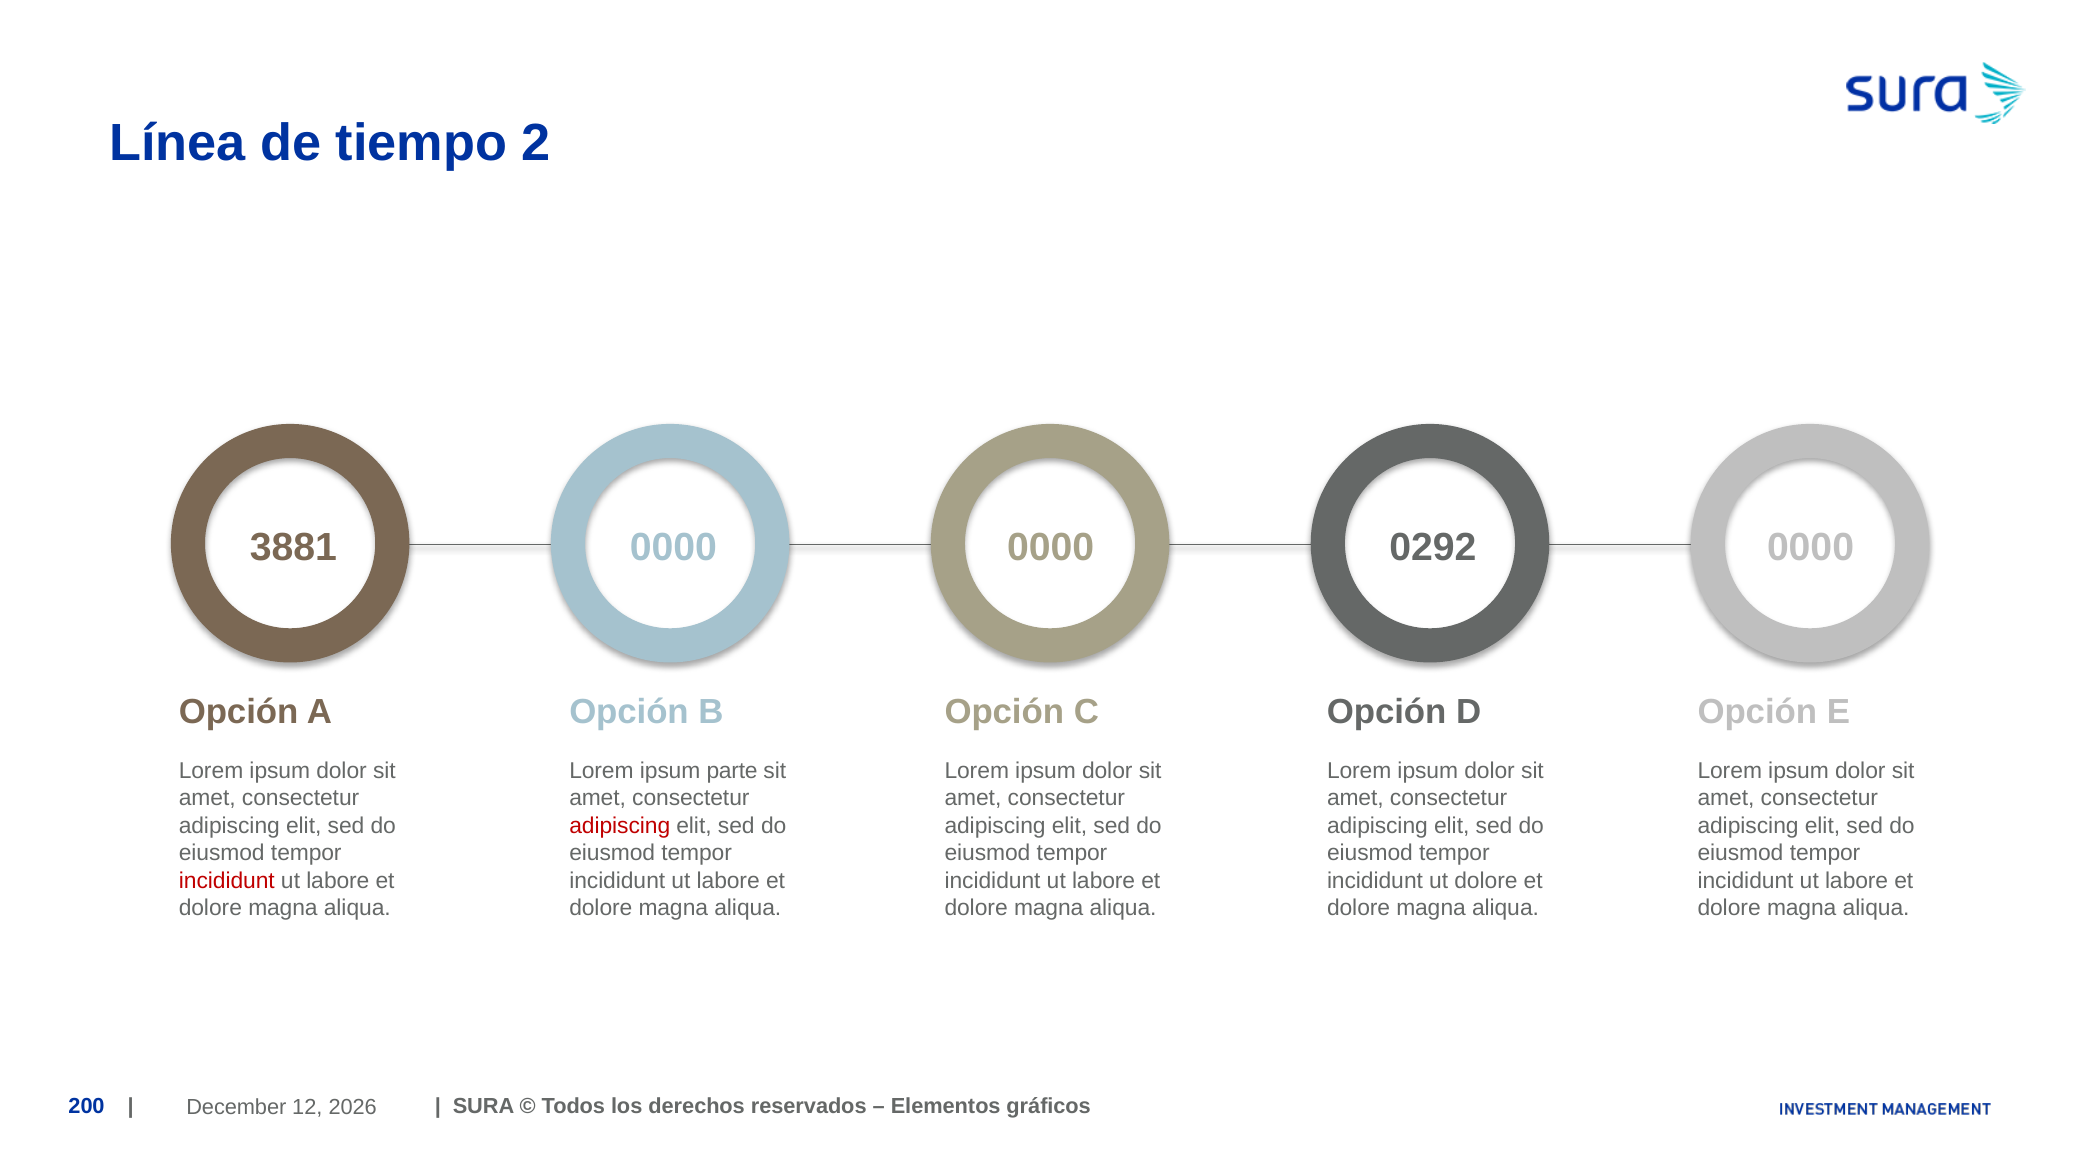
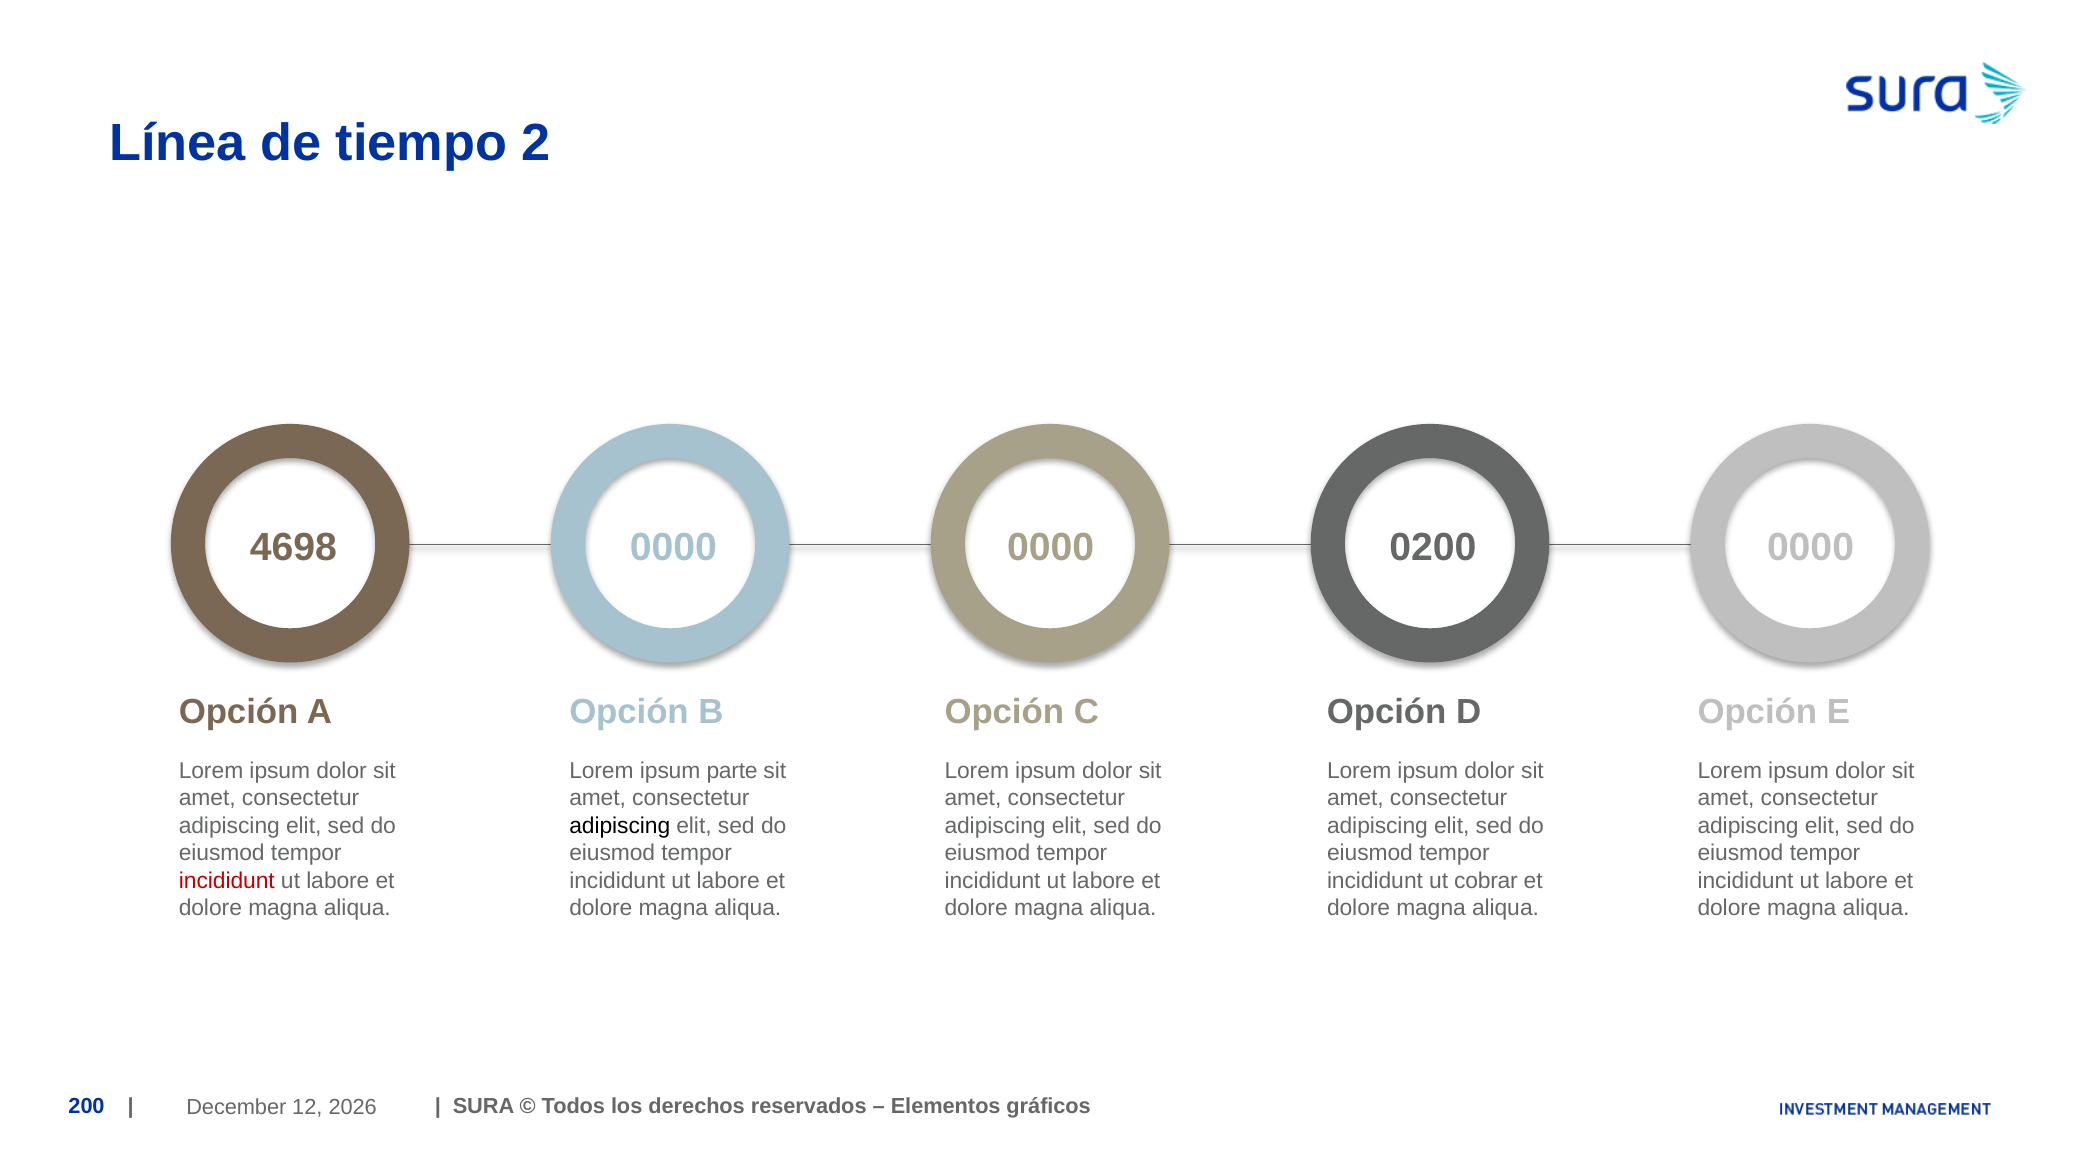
3881: 3881 -> 4698 (293, 547)
0292: 0292 -> 0200 (1433, 547)
adipiscing colour: red -> black (620, 826)
ut dolore: dolore -> cobrar (1486, 880)
